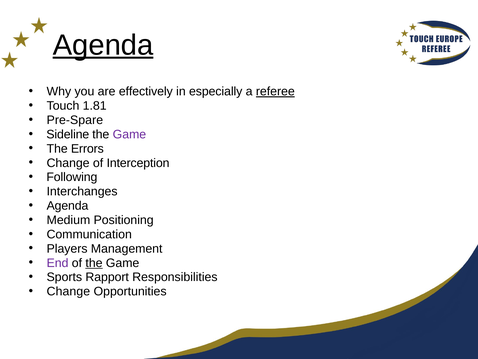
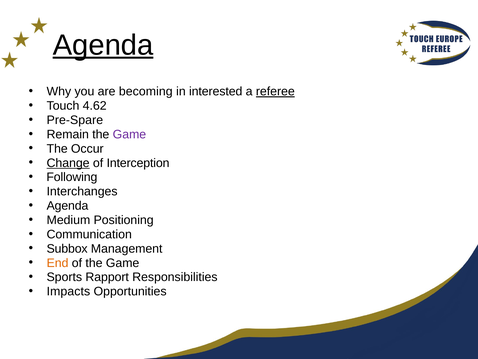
effectively: effectively -> becoming (146, 91)
especially: especially -> interested (216, 91)
1.81: 1.81 -> 4.62 (95, 106)
Sideline: Sideline -> Remain (68, 134)
Errors: Errors -> Occur (87, 148)
Change underline: none -> present (68, 163)
Players: Players -> Subbox (67, 248)
End colour: purple -> orange (58, 263)
the underline: present -> none (94, 263)
Change: Change -> Impacts (68, 291)
